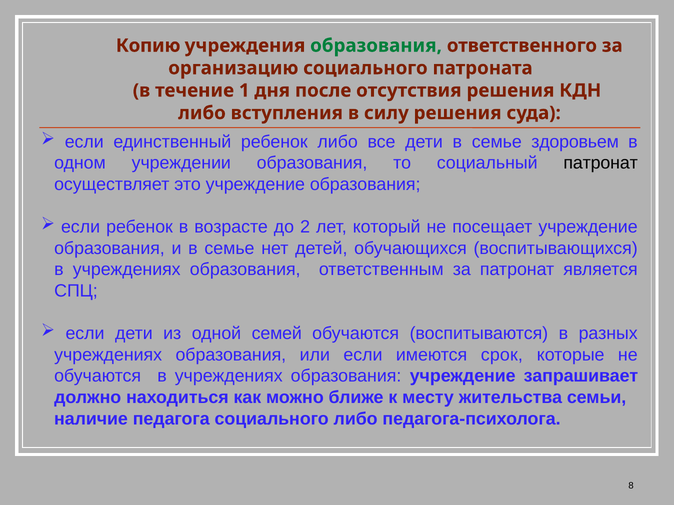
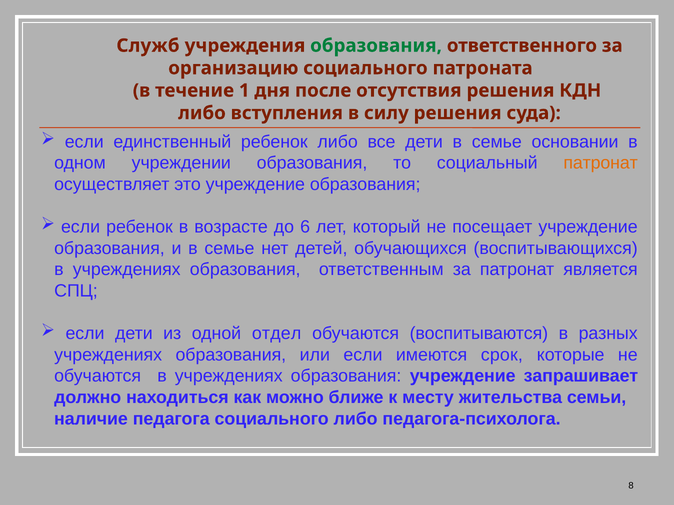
Копию: Копию -> Служб (148, 46)
здоровьем: здоровьем -> основании (575, 142)
патронат colour: black -> orange (601, 163)
2: 2 -> 6 (305, 227)
семей: семей -> отдел (277, 334)
